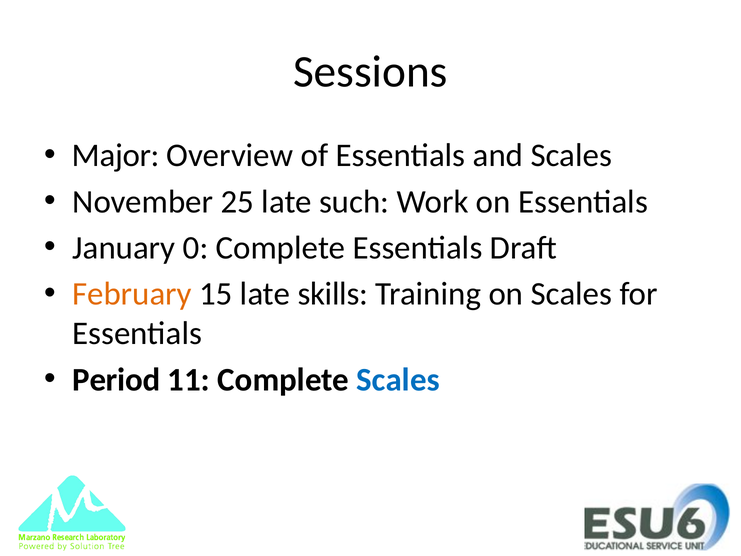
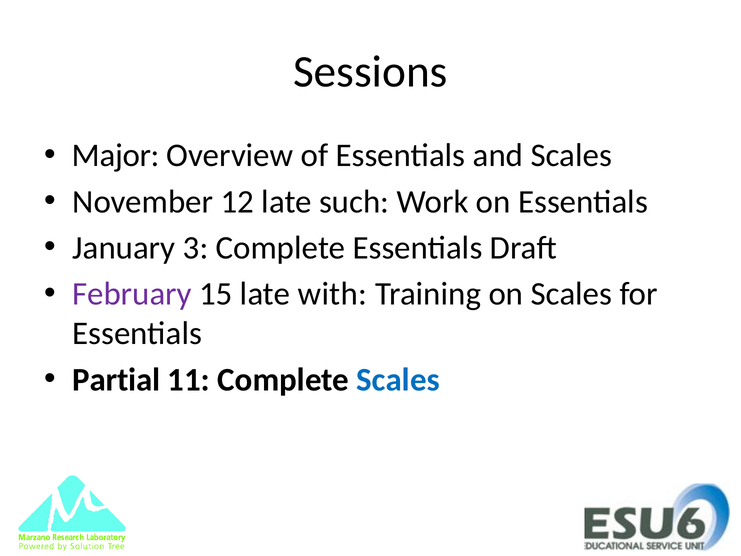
25: 25 -> 12 (237, 202)
0: 0 -> 3 (196, 248)
February colour: orange -> purple (132, 294)
skills: skills -> with (332, 294)
Period: Period -> Partial (116, 379)
